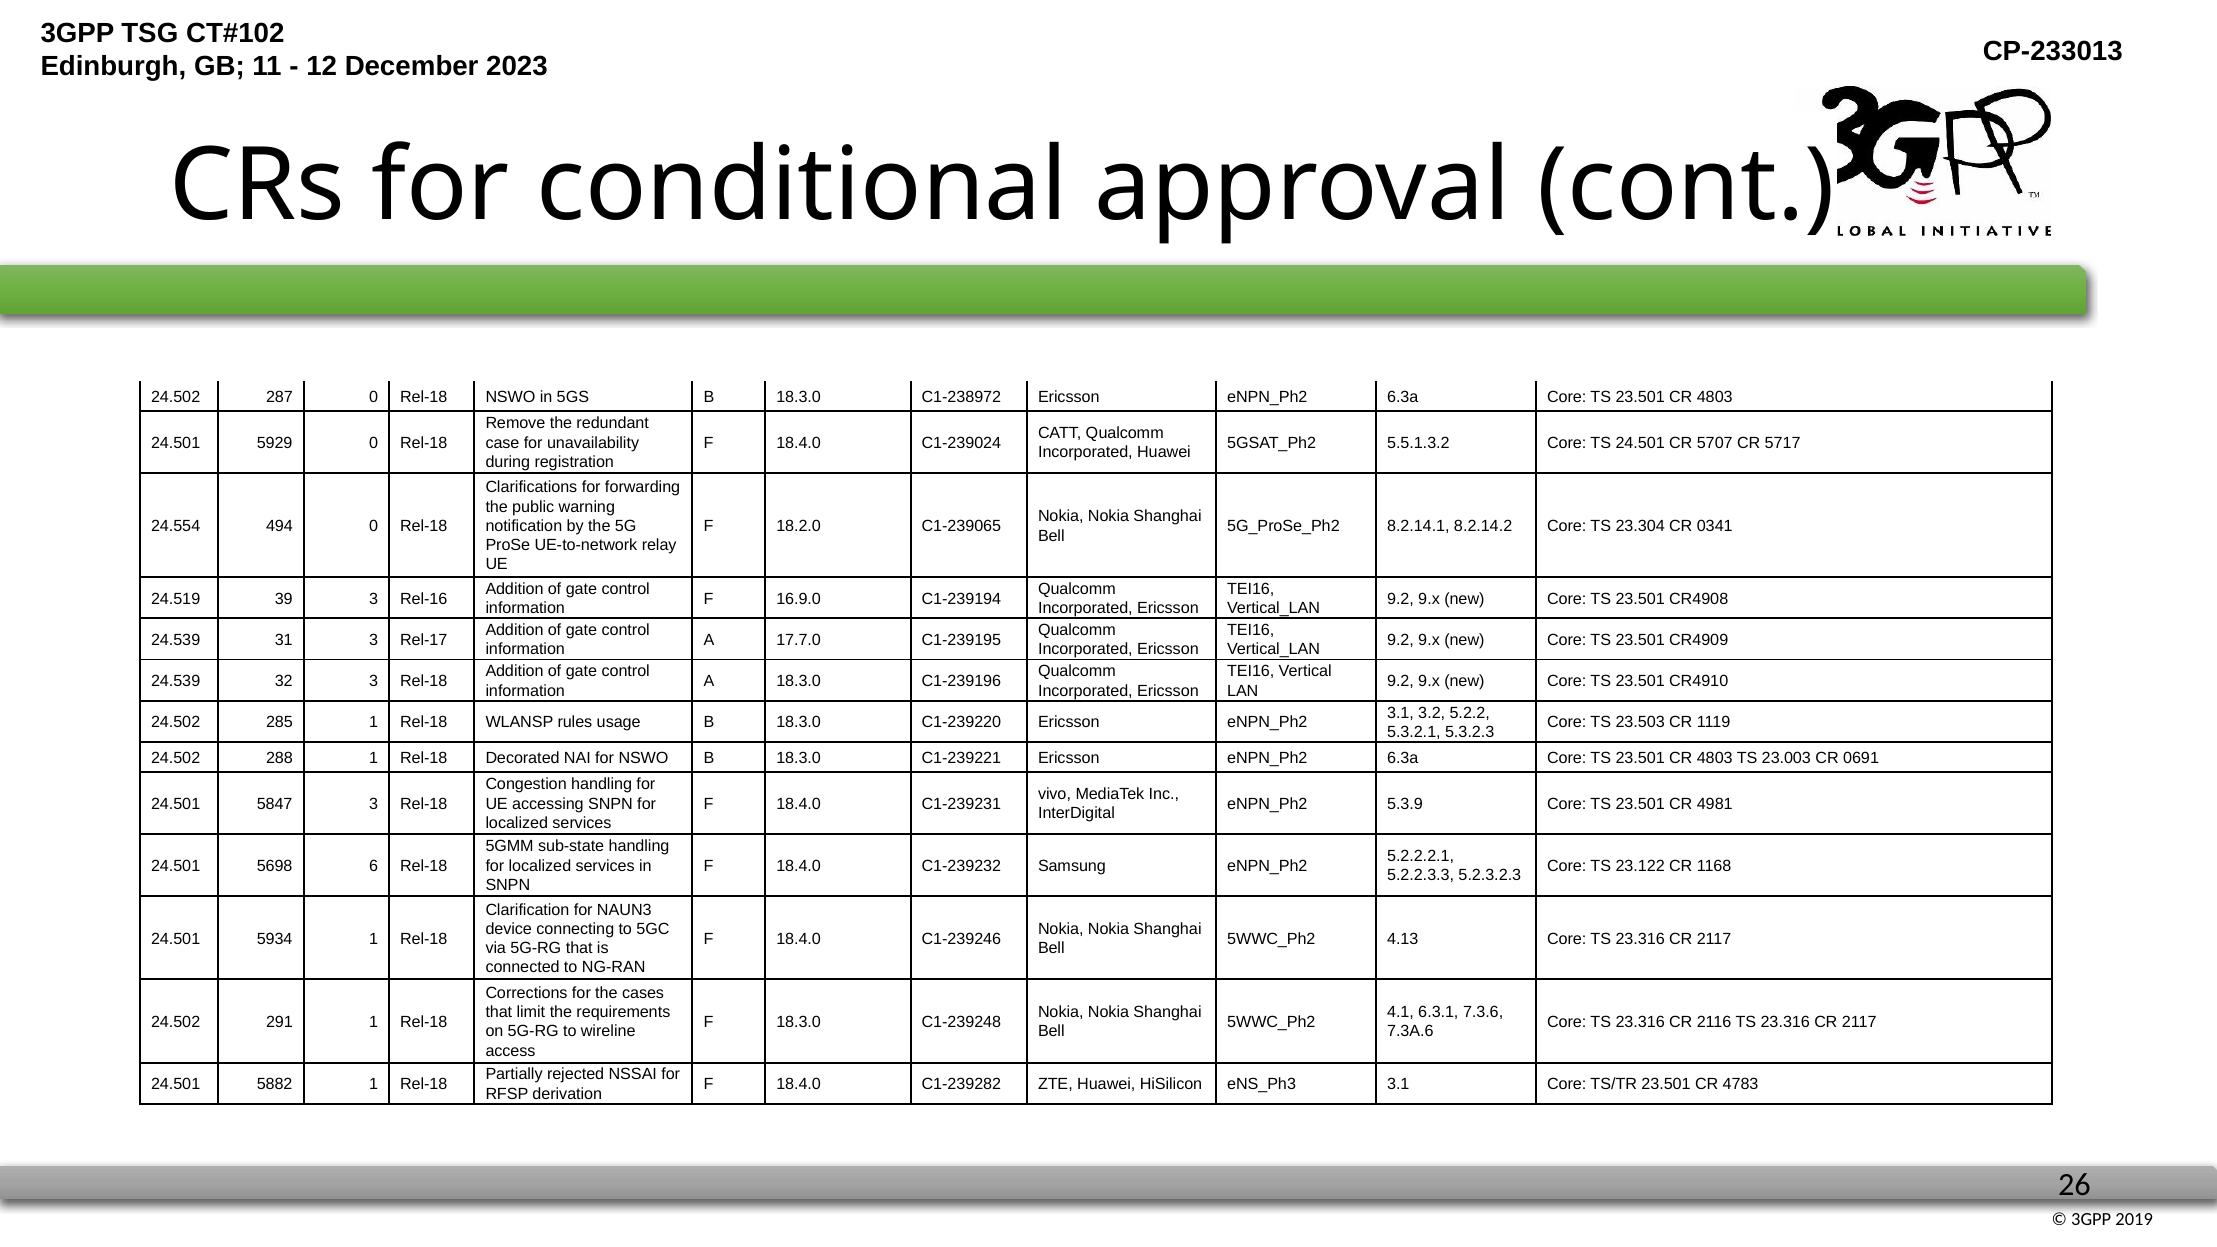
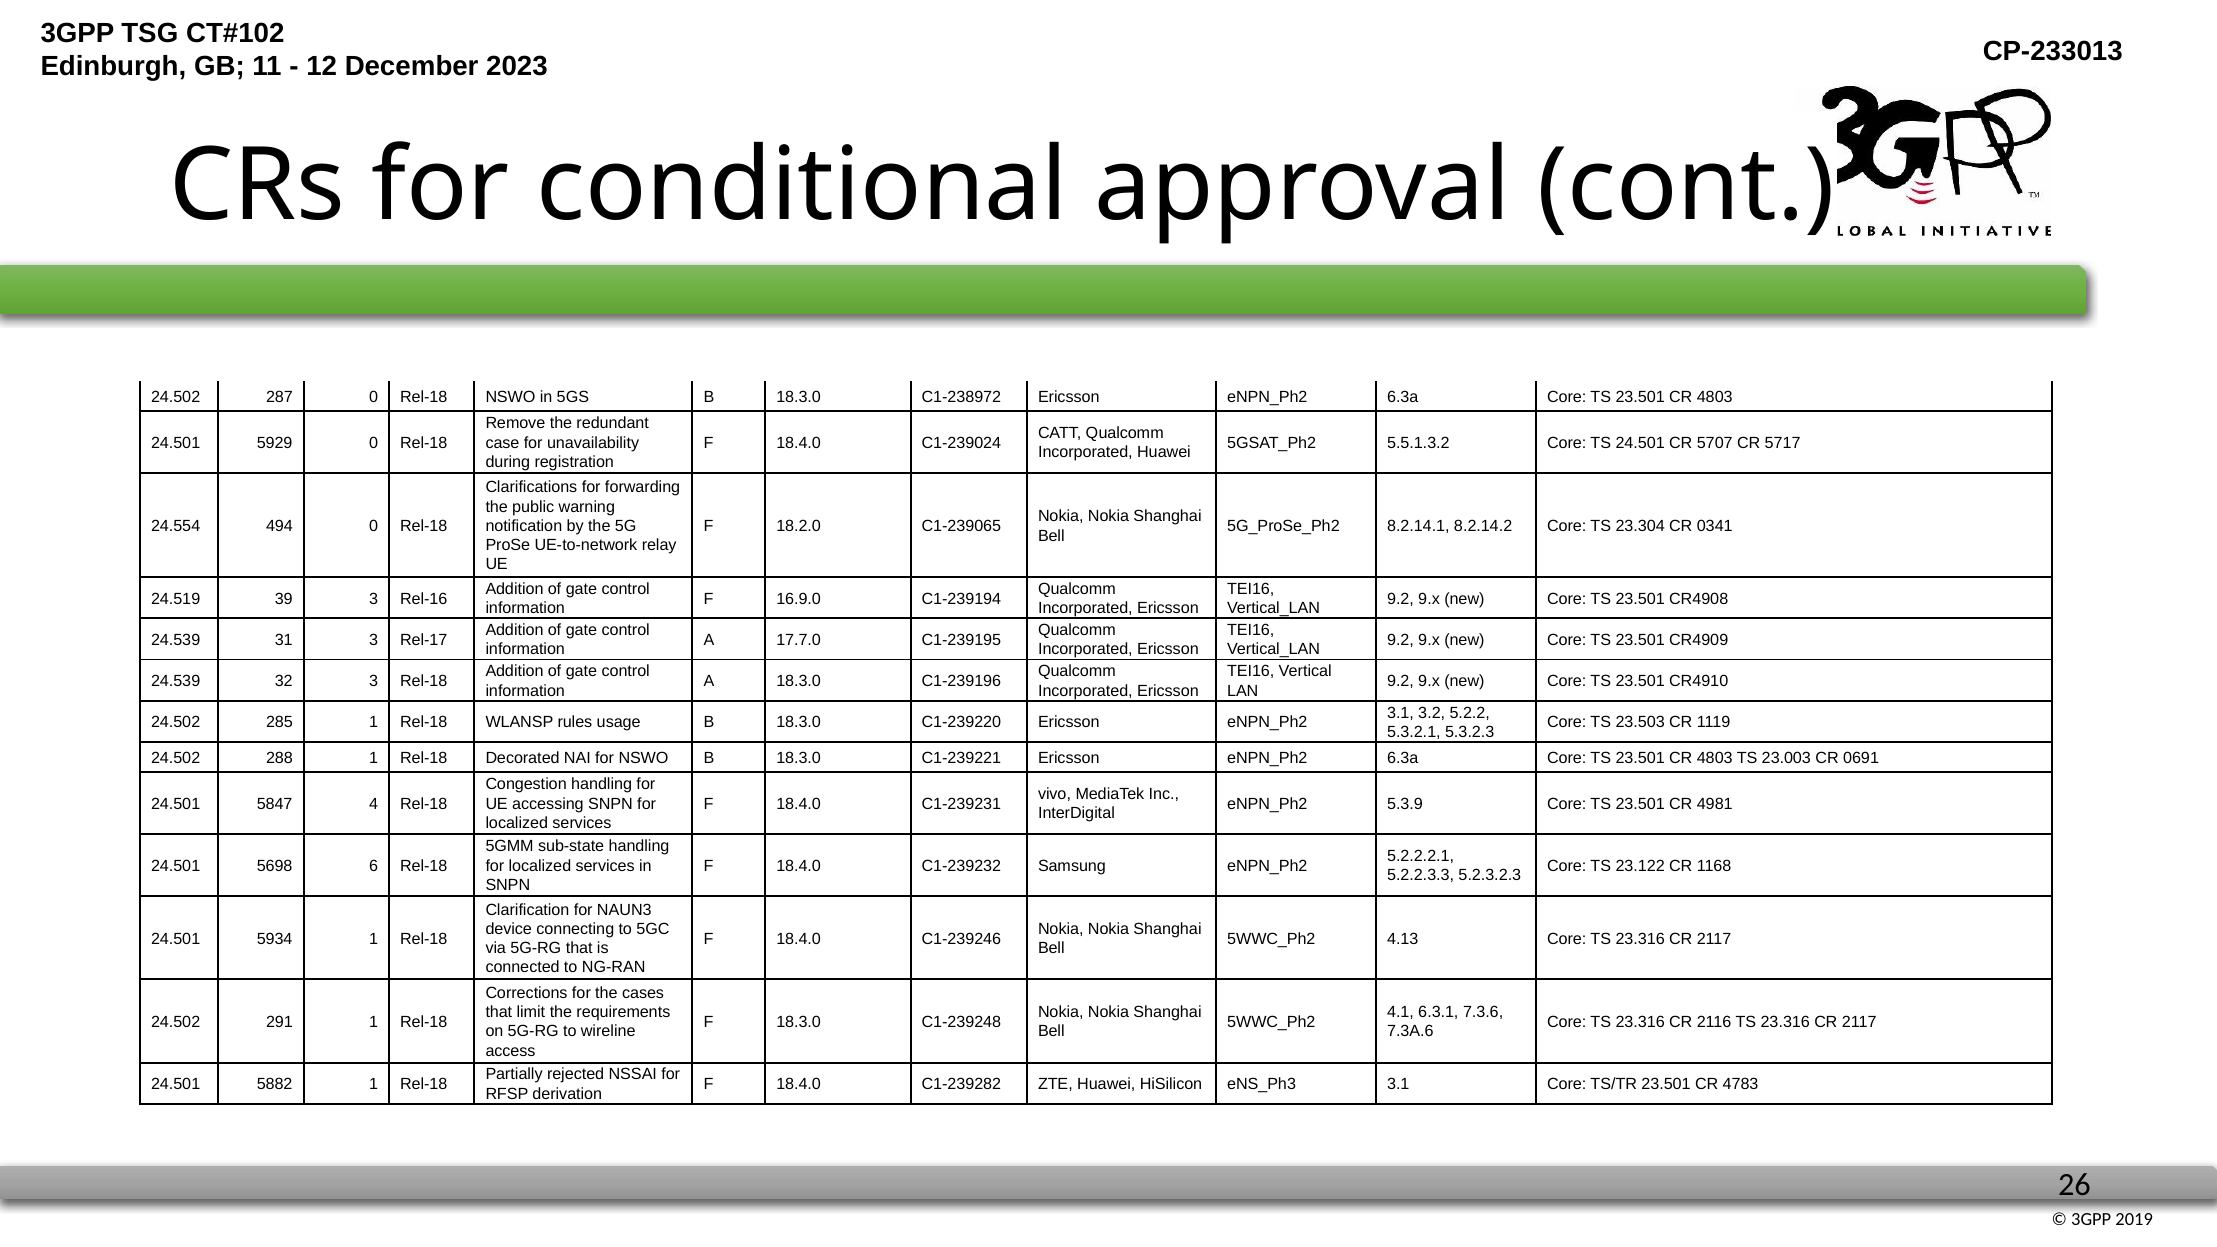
5847 3: 3 -> 4 (374, 804)
